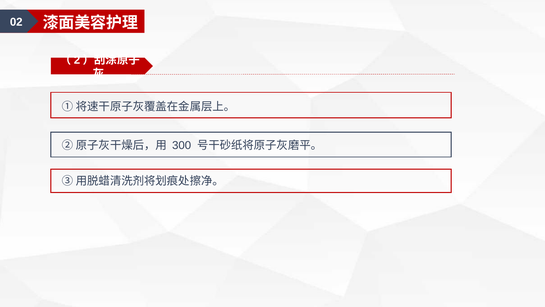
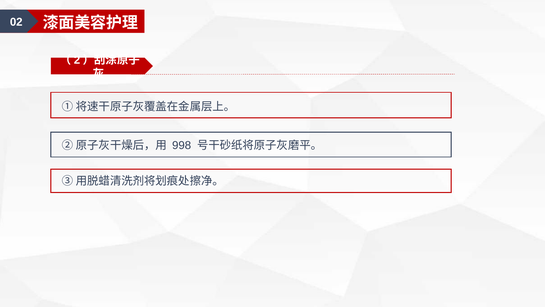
300: 300 -> 998 (182, 145)
